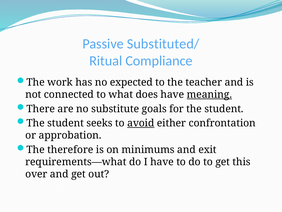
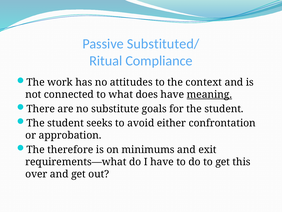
expected: expected -> attitudes (131, 82)
teacher: teacher -> context (204, 82)
avoid underline: present -> none (141, 123)
